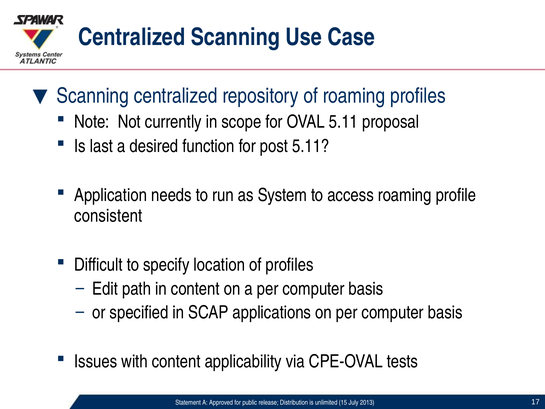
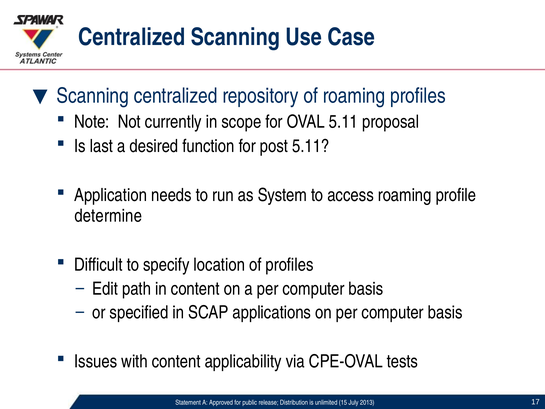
consistent: consistent -> determine (108, 216)
